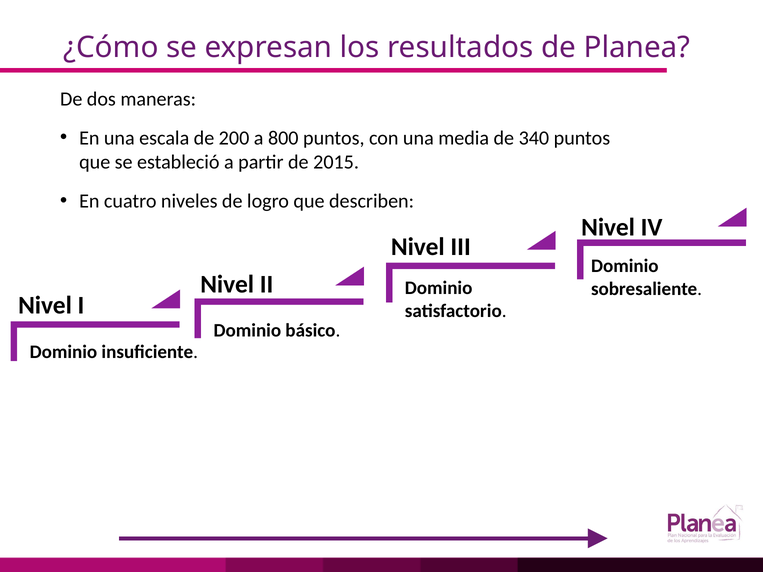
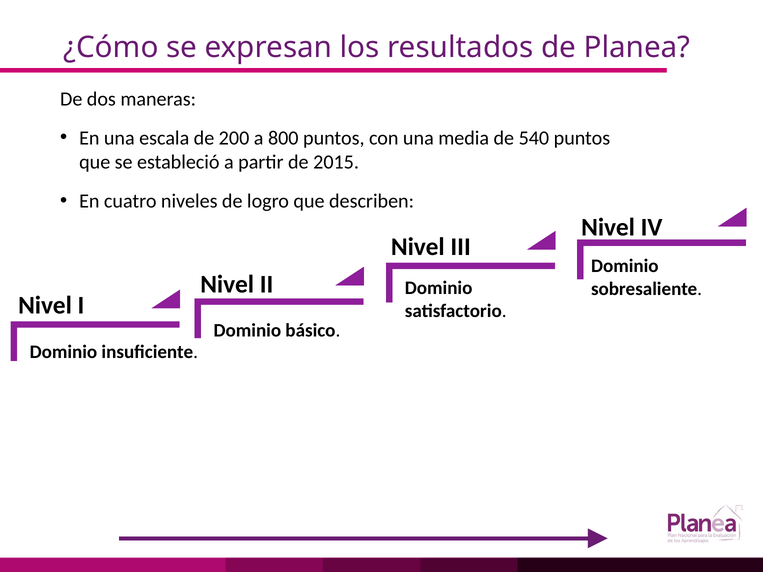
340: 340 -> 540 (534, 138)
